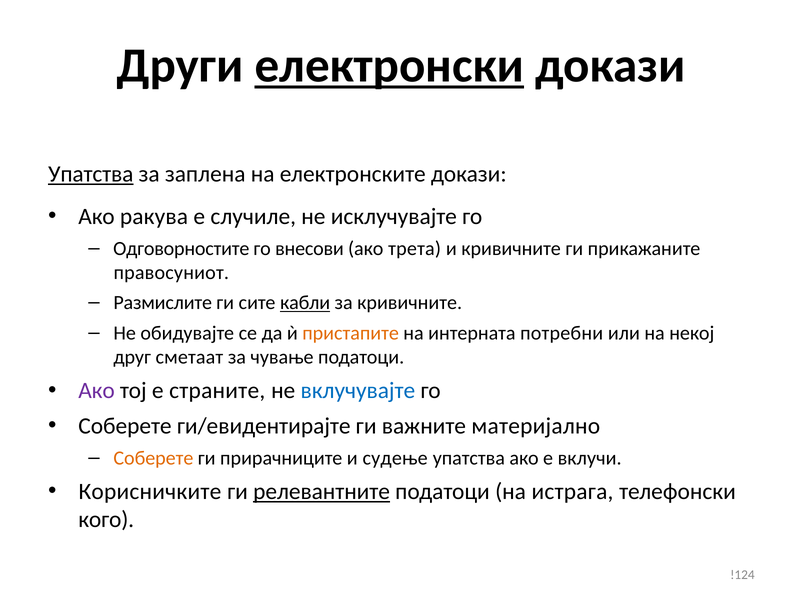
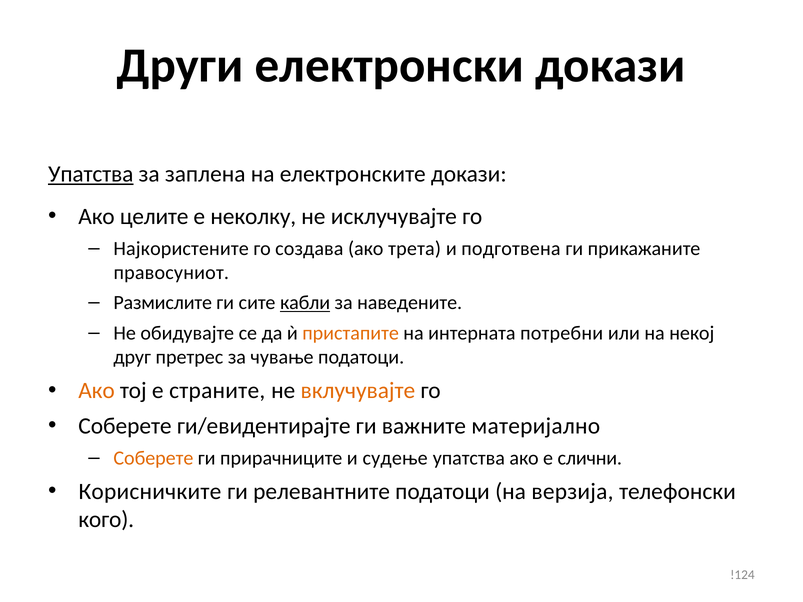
електронски underline: present -> none (389, 66)
ракува: ракува -> целите (154, 216)
случиле: случиле -> неколку (253, 216)
Одговорностите: Одговорностите -> Најкористените (181, 249)
внесови: внесови -> создава (309, 249)
и кривичните: кривичните -> подготвена (511, 249)
за кривичните: кривичните -> наведените (410, 303)
сметаат: сметаат -> претрес (189, 357)
Ако colour: purple -> orange (97, 391)
вклучувајте colour: blue -> orange (358, 391)
вклучи: вклучи -> слични (590, 458)
релевантните underline: present -> none (322, 492)
истрага: истрага -> верзија (572, 492)
